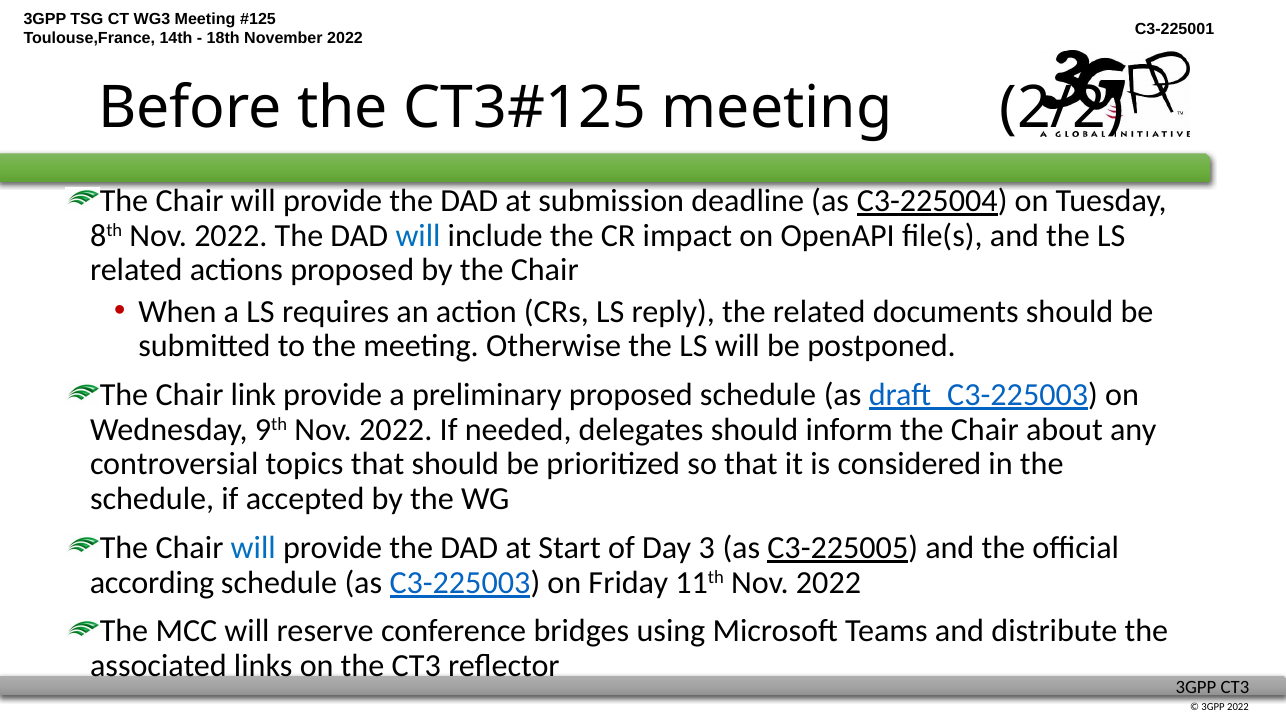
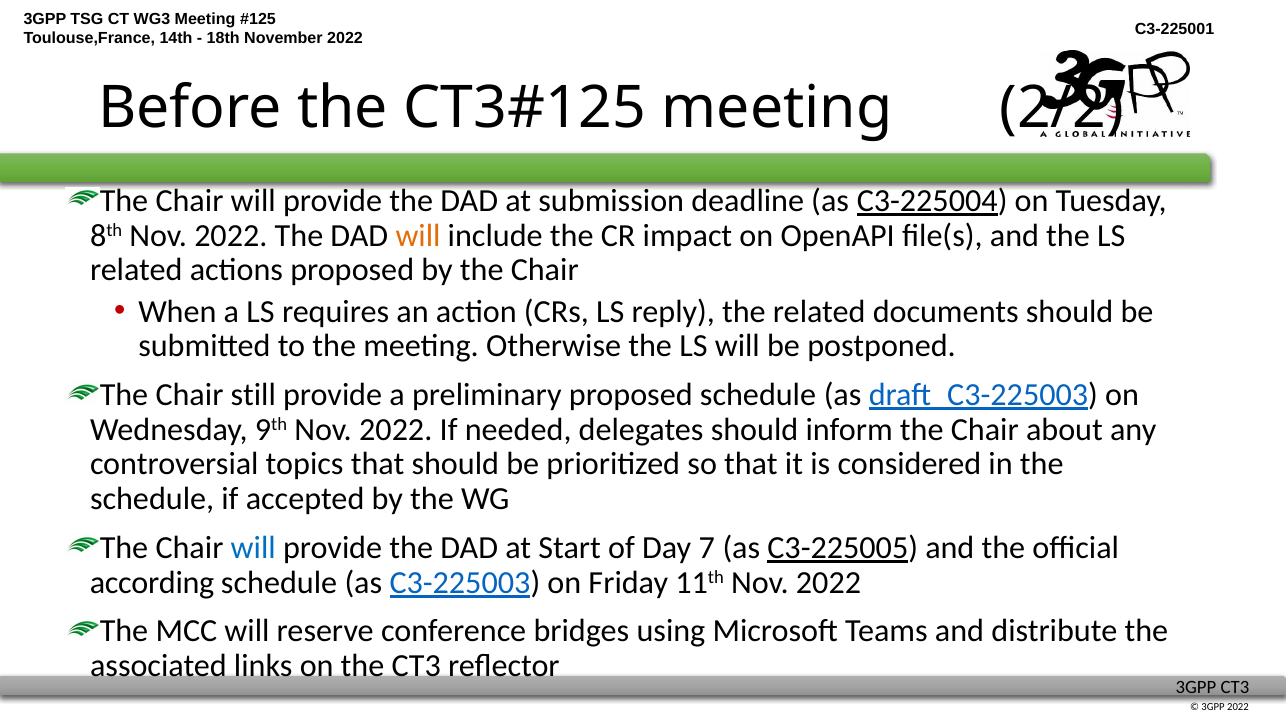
will colour: blue -> orange (418, 236)
link: link -> still (253, 395)
3: 3 -> 7 (707, 548)
